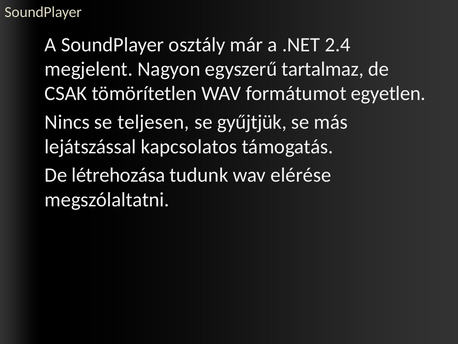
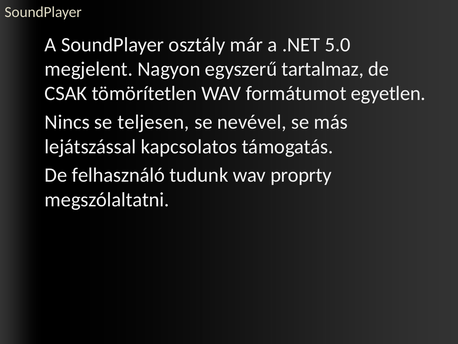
2.4: 2.4 -> 5.0 (338, 45)
gyűjtjük: gyűjtjük -> nevével (252, 122)
létrehozása: létrehozása -> felhasználó (118, 175)
elérése: elérése -> proprty (301, 175)
